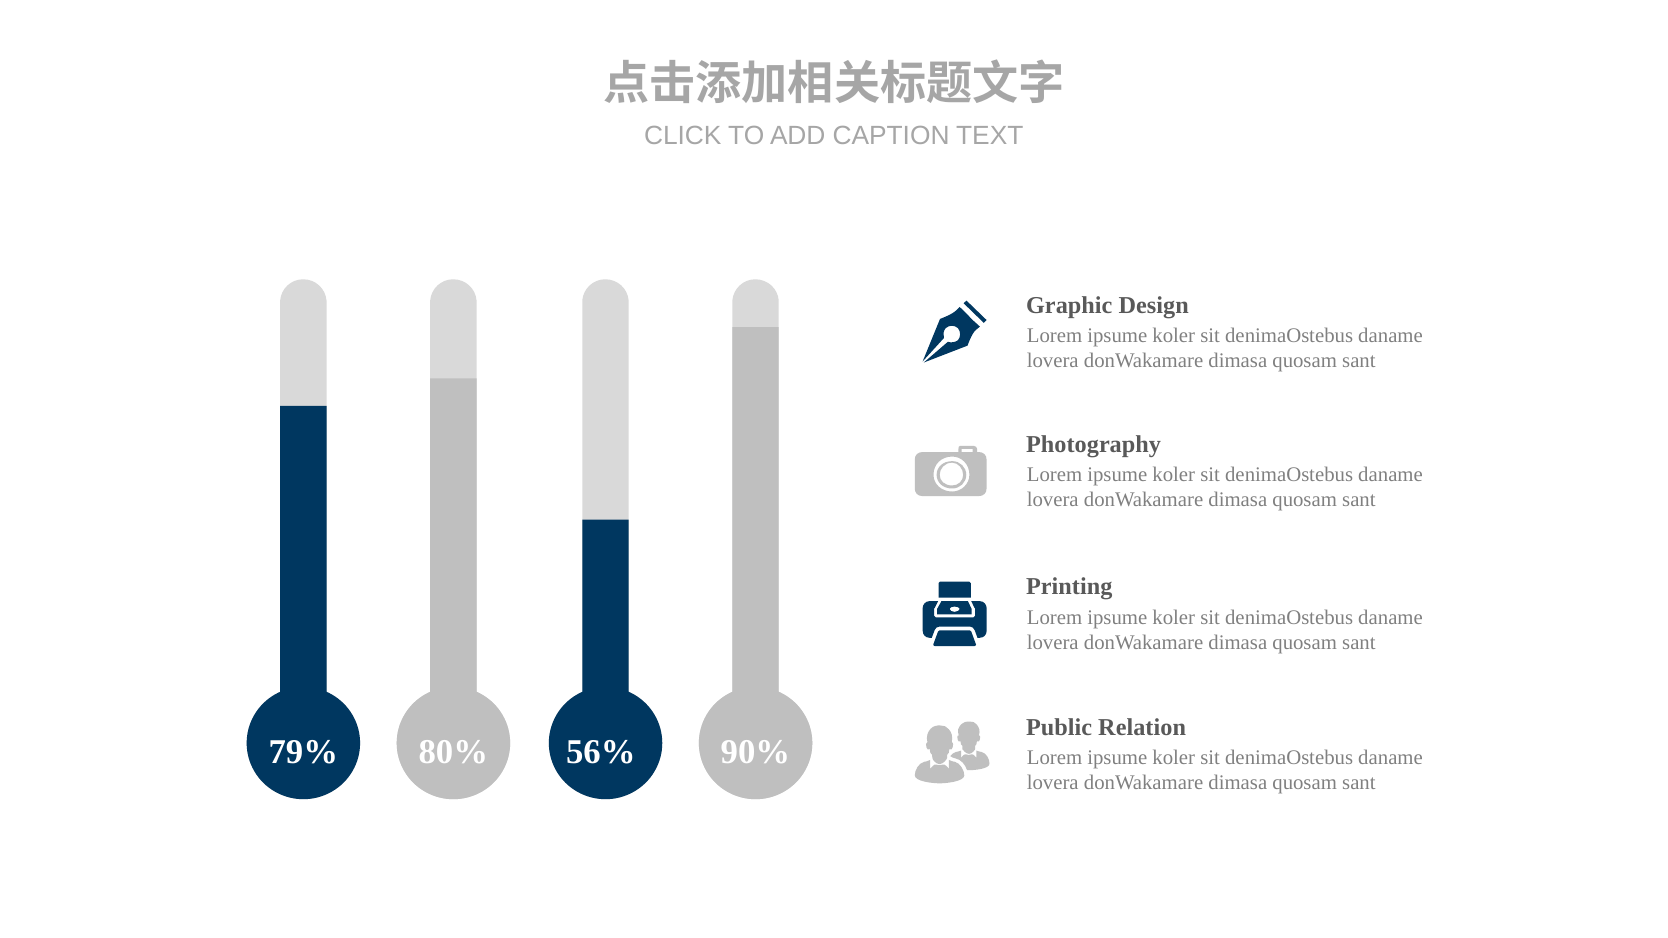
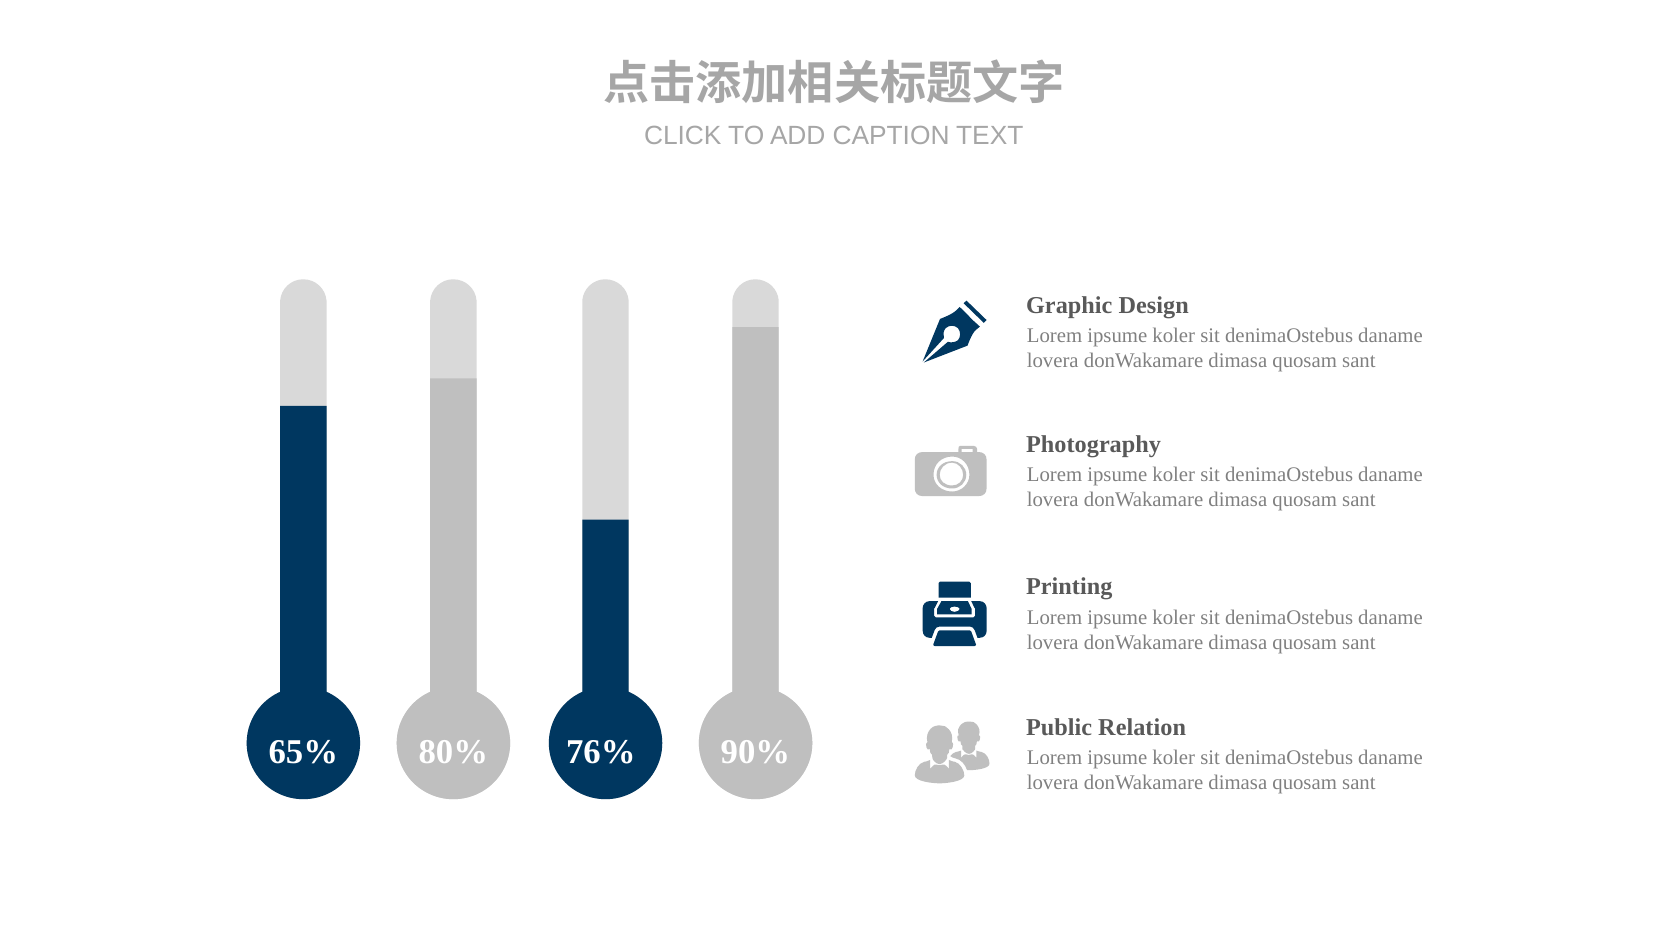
79%: 79% -> 65% (303, 752)
56%: 56% -> 76% (601, 752)
